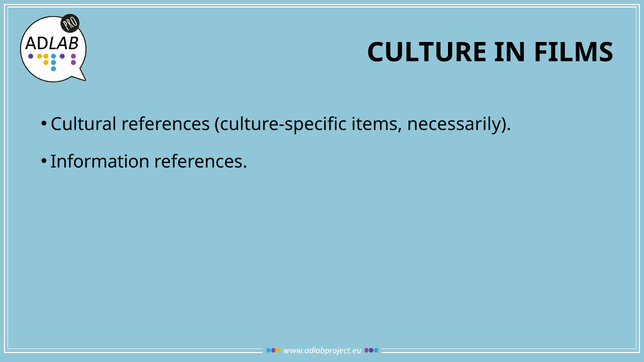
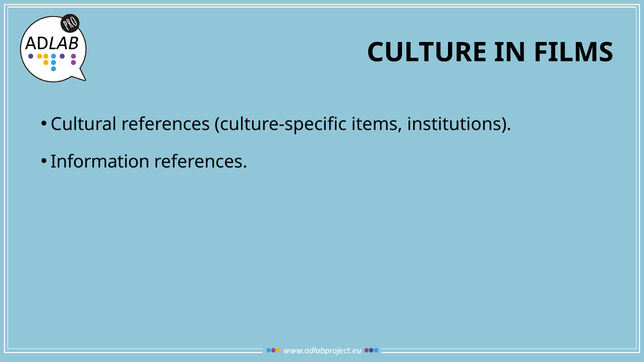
necessarily: necessarily -> institutions (459, 124)
